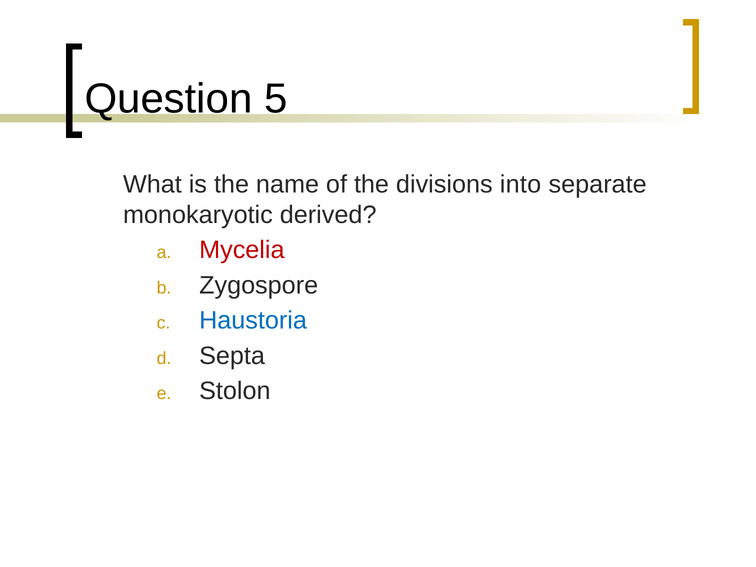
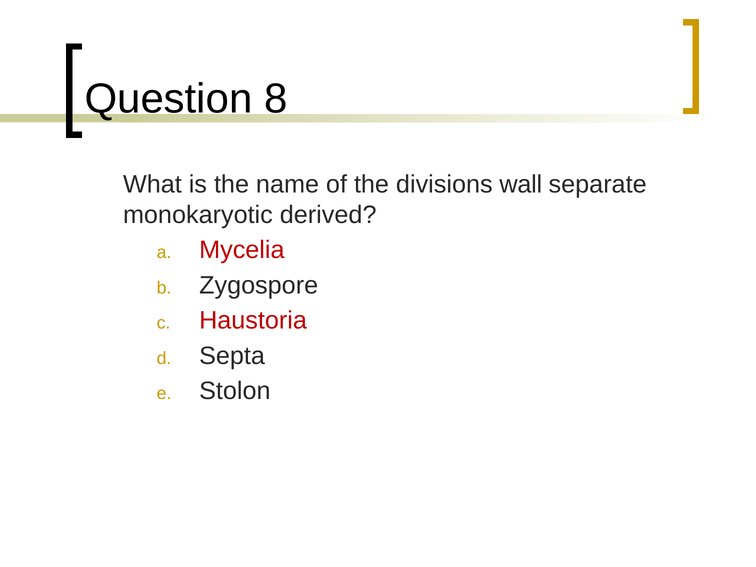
5: 5 -> 8 (276, 99)
into: into -> wall (521, 184)
Haustoria colour: blue -> red (253, 321)
